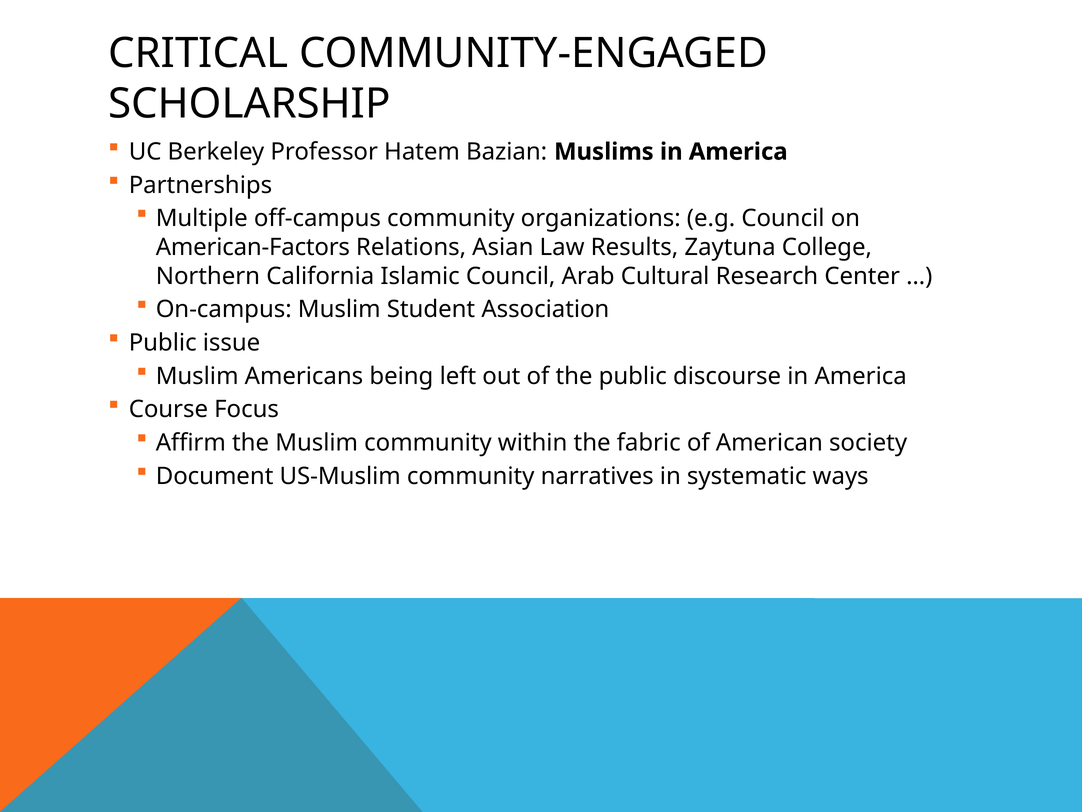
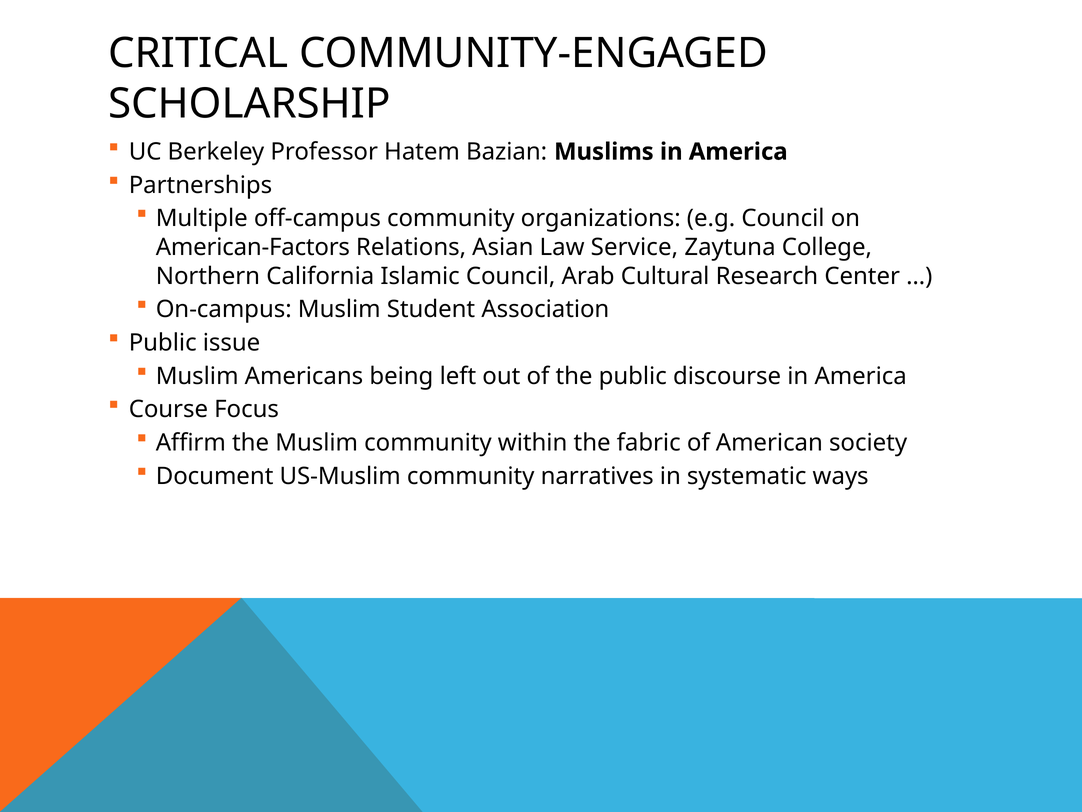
Results: Results -> Service (634, 247)
